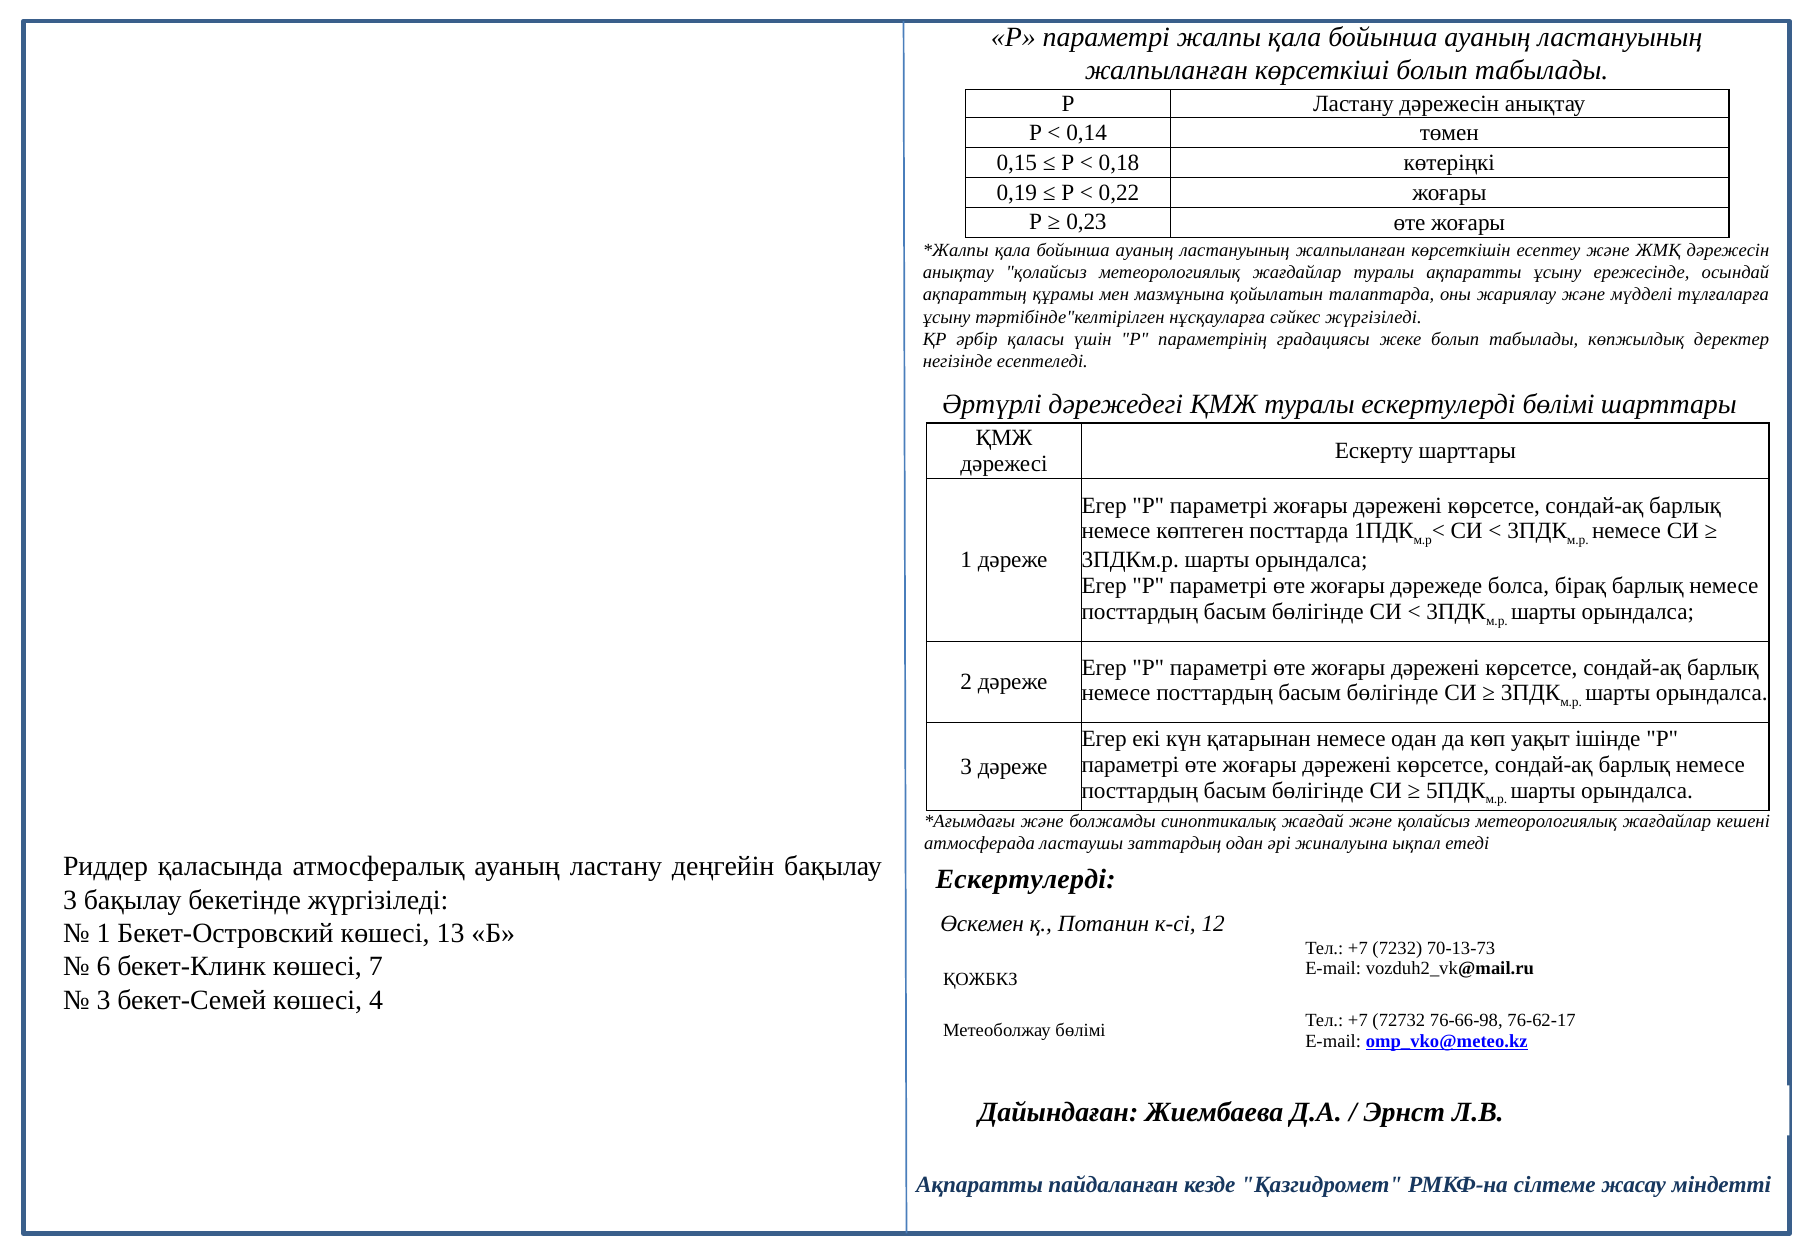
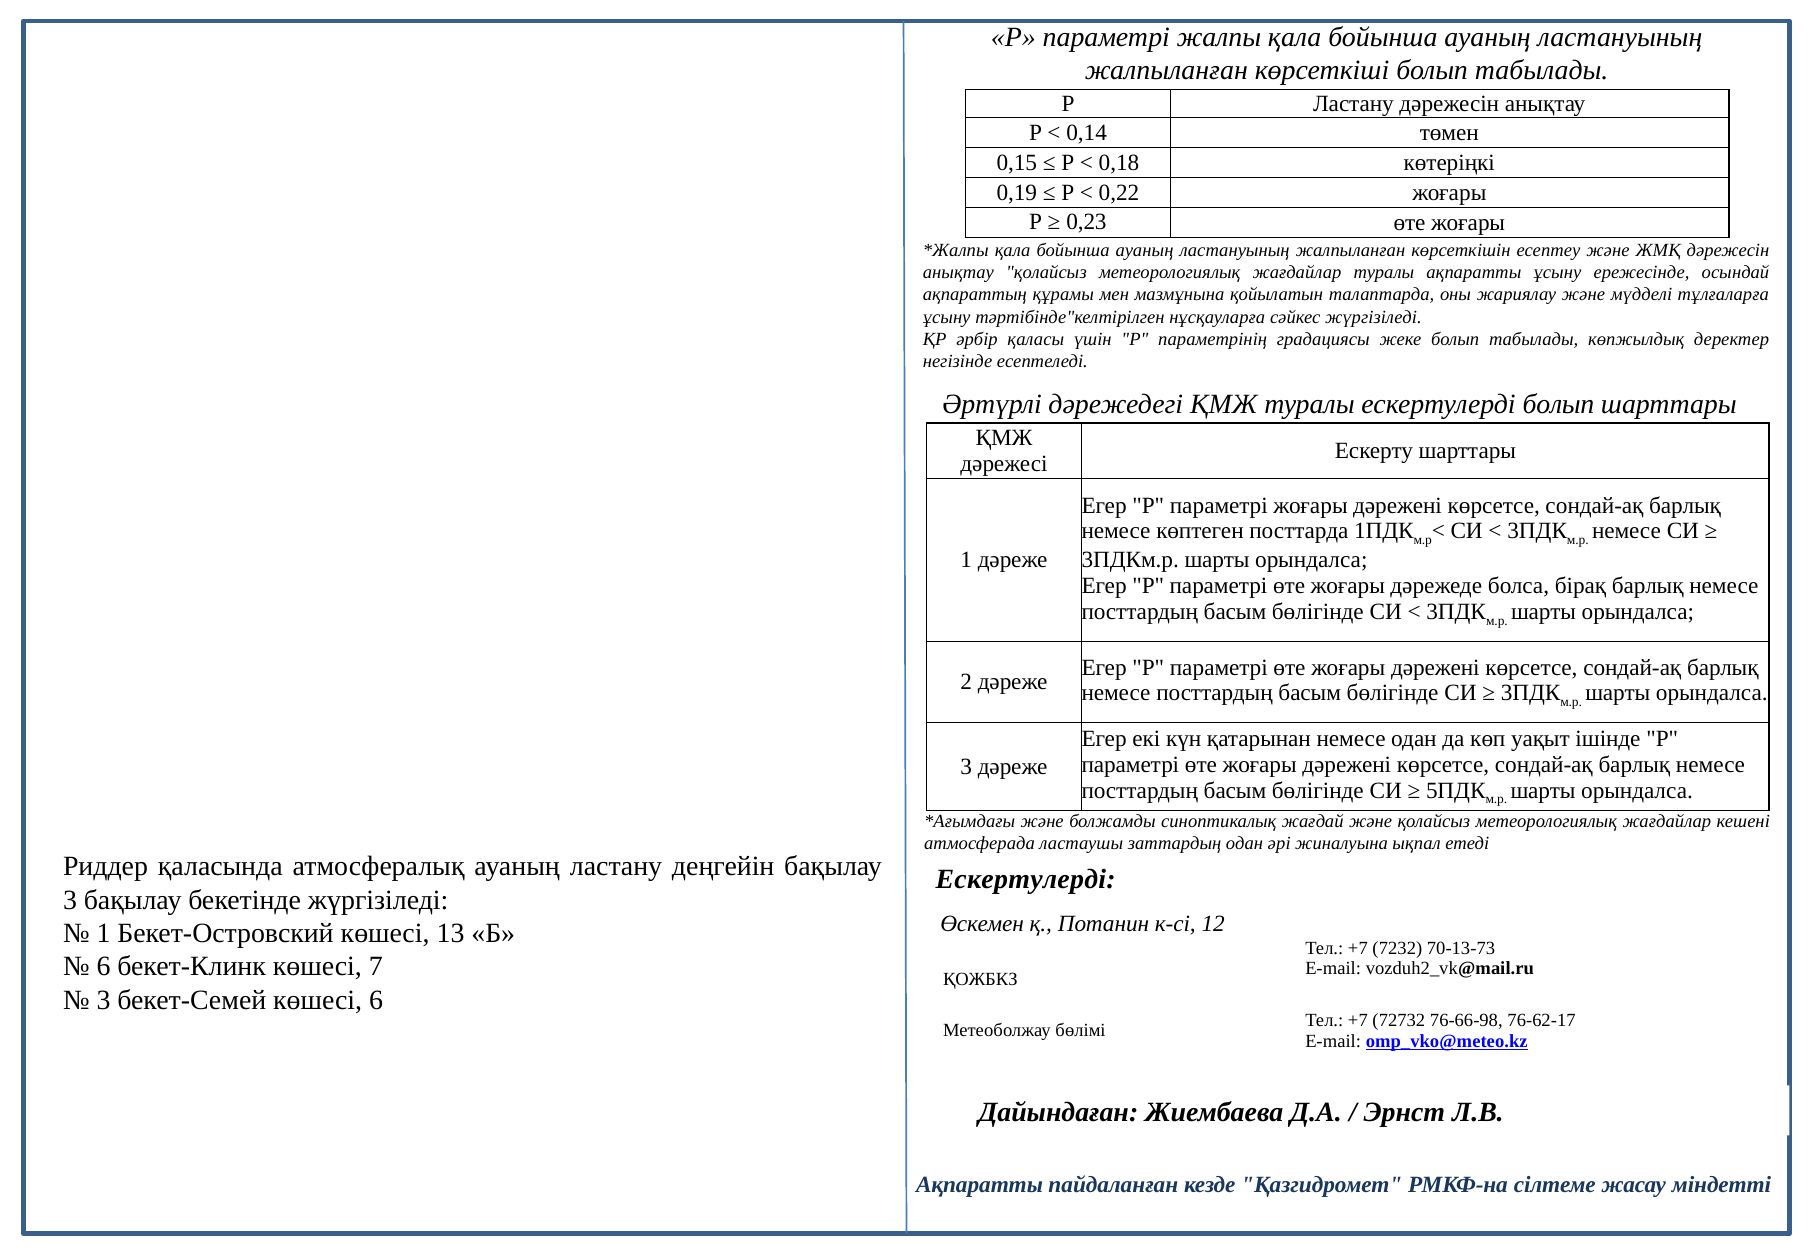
ескертулерді бөлімі: бөлімі -> болып (1559, 404)
көшесі 4: 4 -> 6 (376, 1000)
